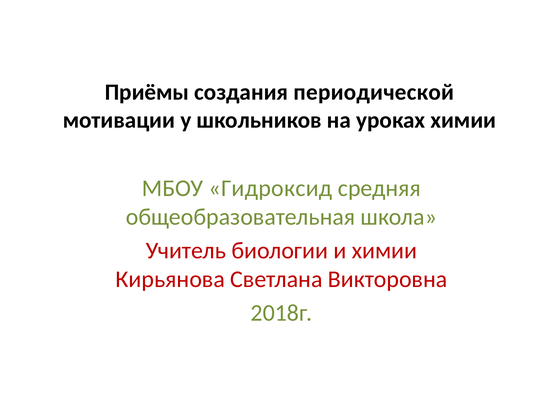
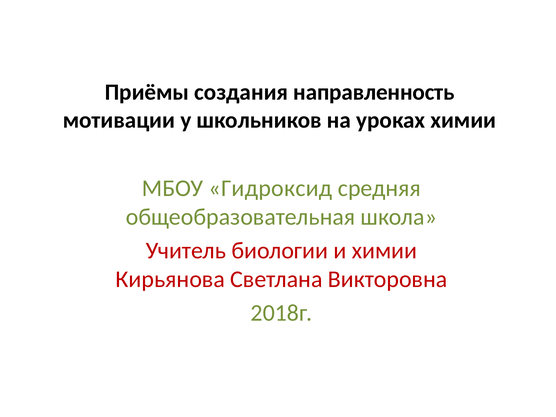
периодической: периодической -> направленность (374, 92)
